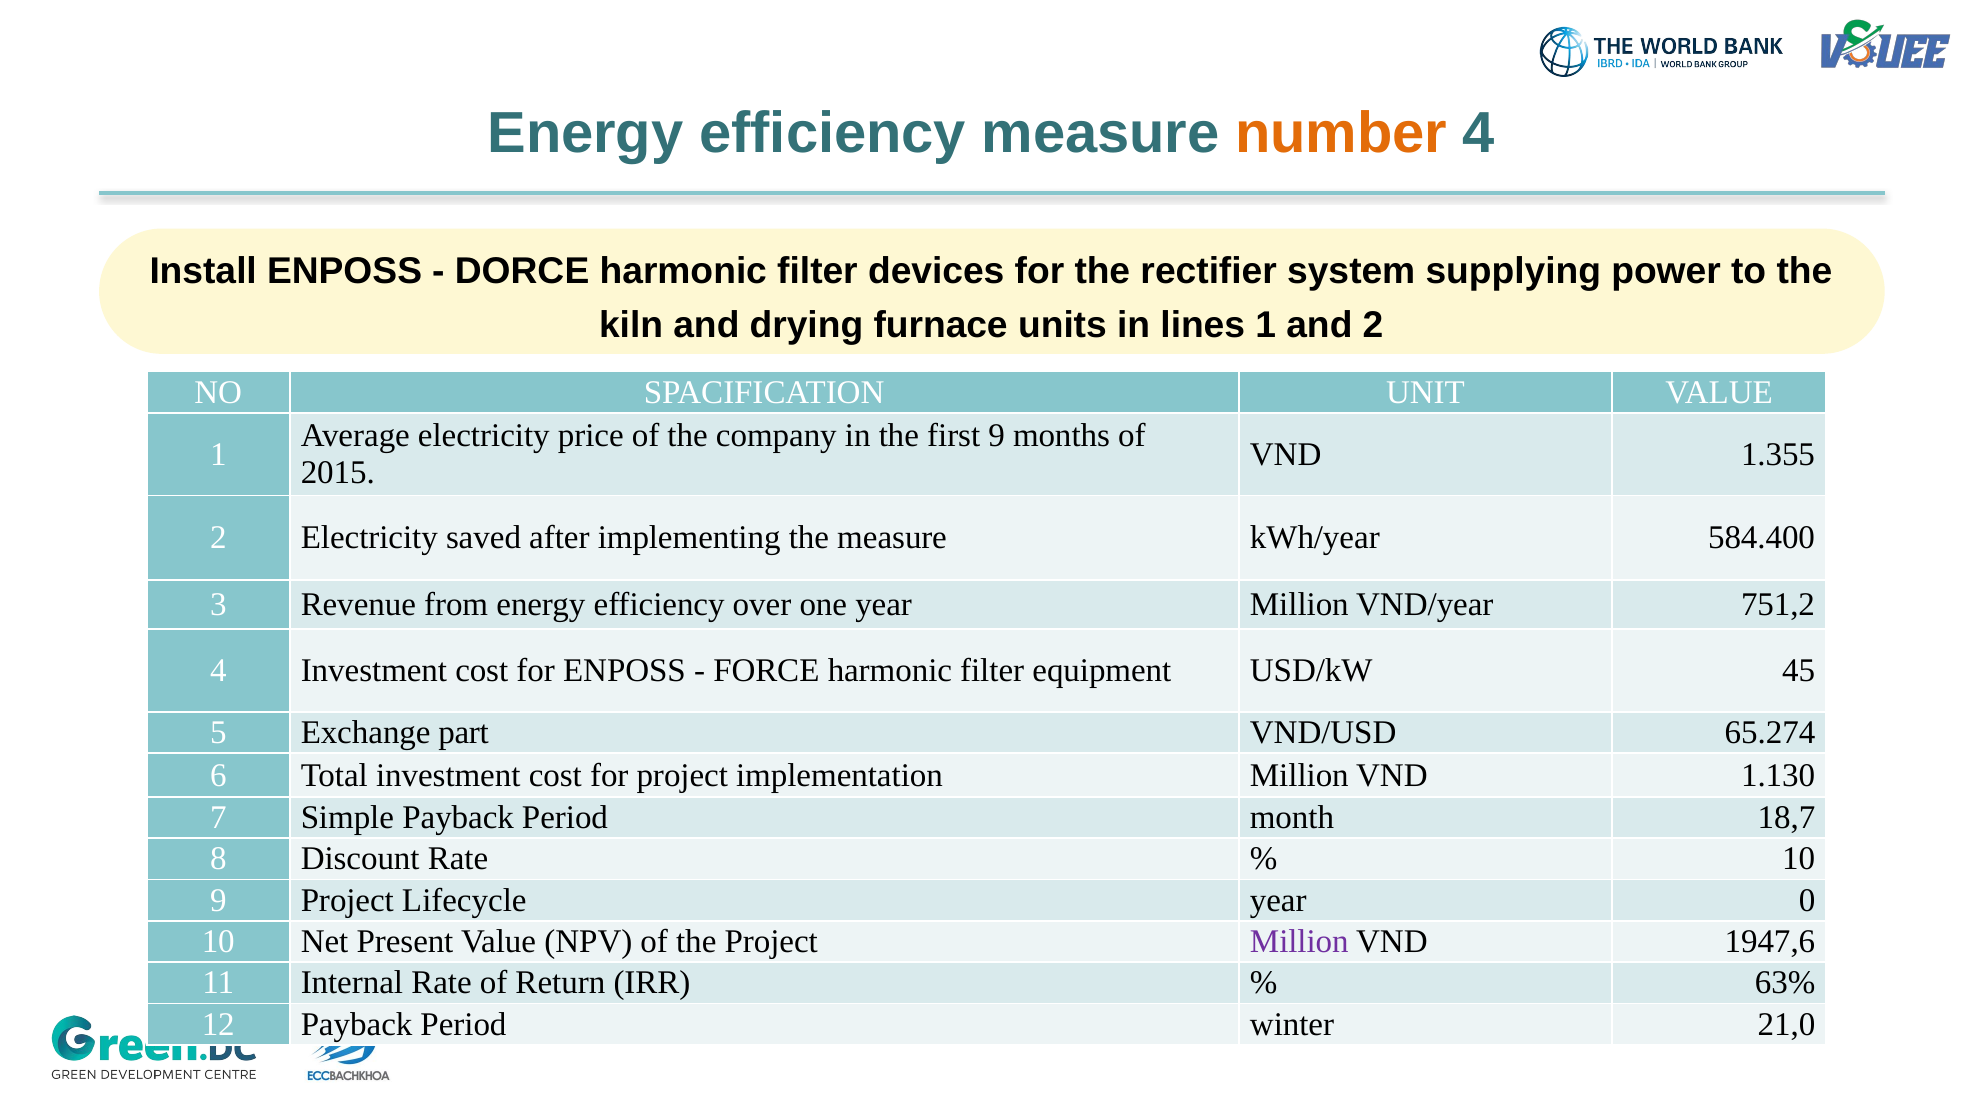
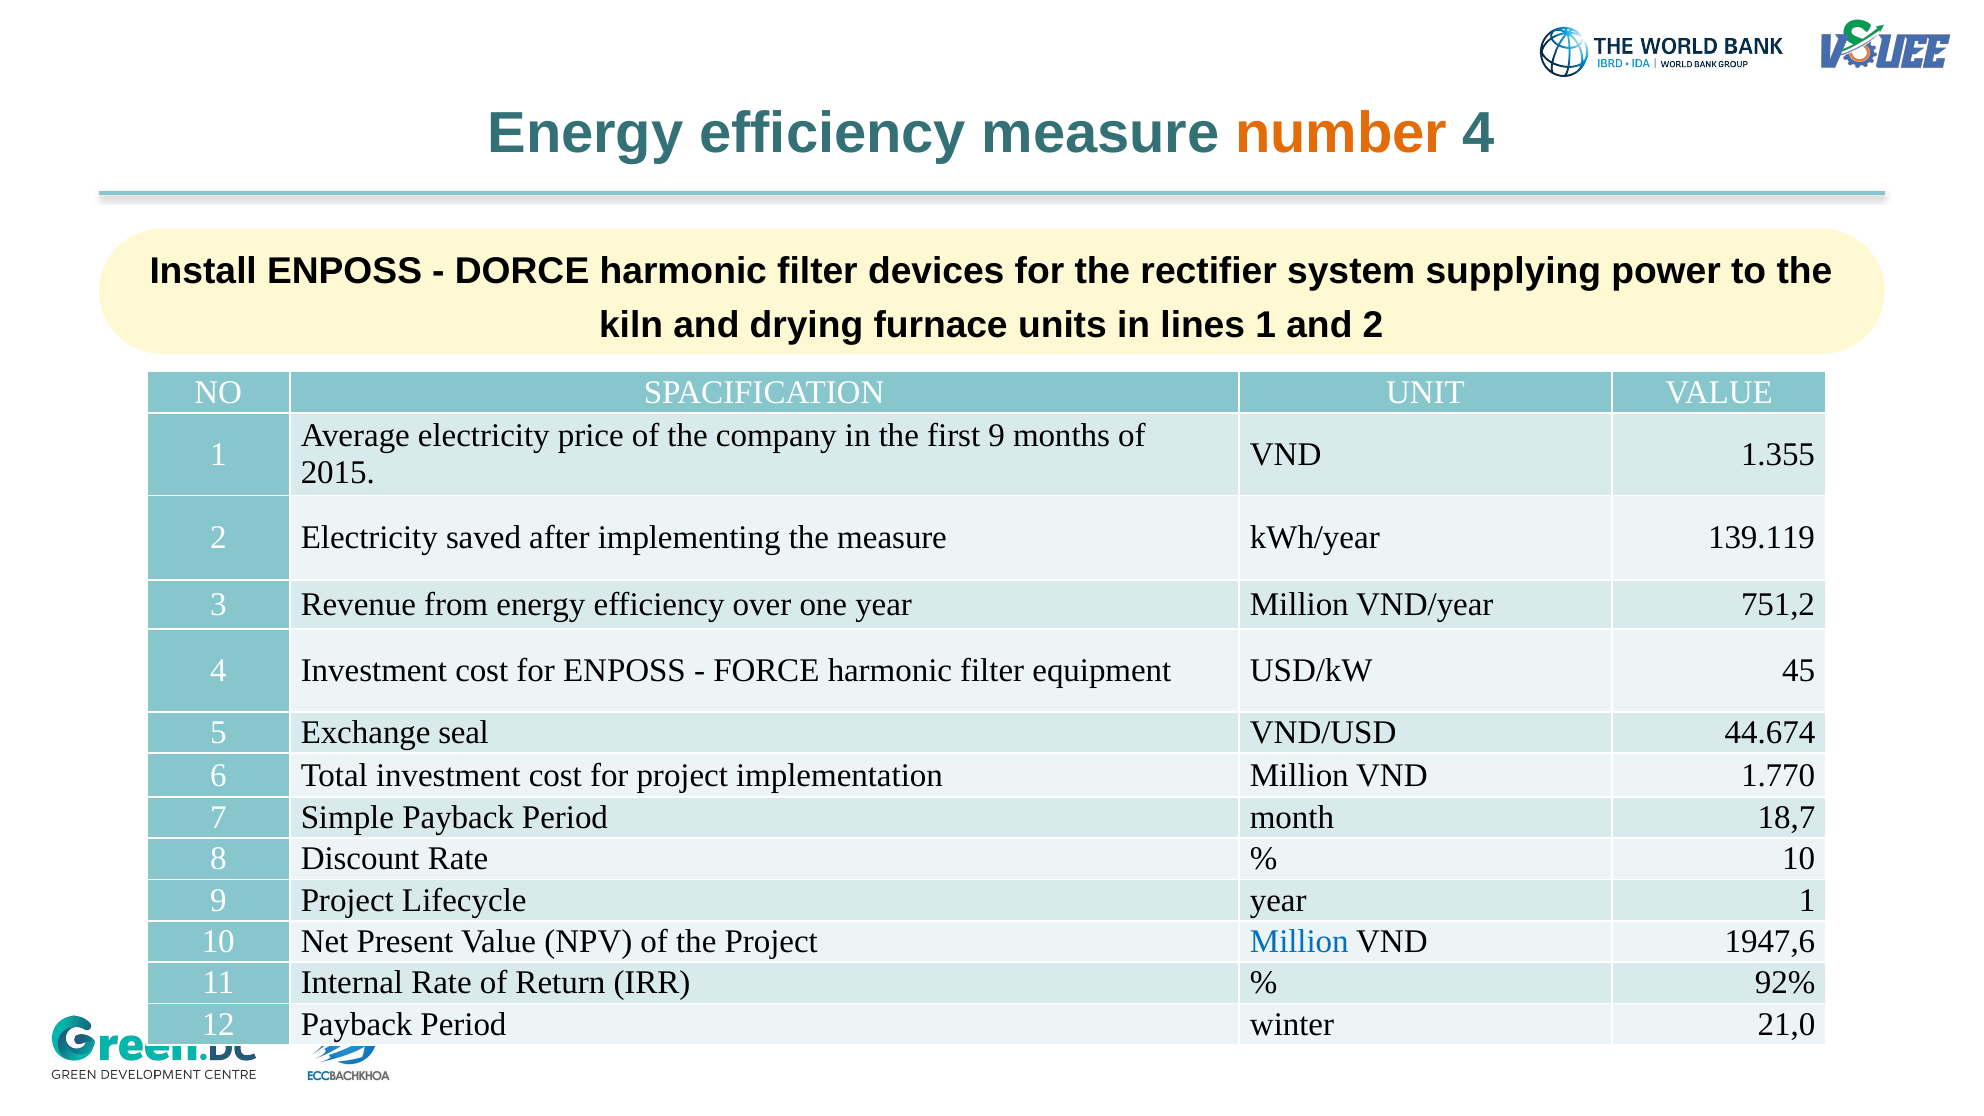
584.400: 584.400 -> 139.119 (1762, 538)
part: part -> seal (464, 733)
65.274: 65.274 -> 44.674 (1770, 733)
1.130: 1.130 -> 1.770 (1778, 775)
year 0: 0 -> 1 (1807, 900)
Million colour: purple -> blue (1299, 942)
63%: 63% -> 92% (1785, 983)
